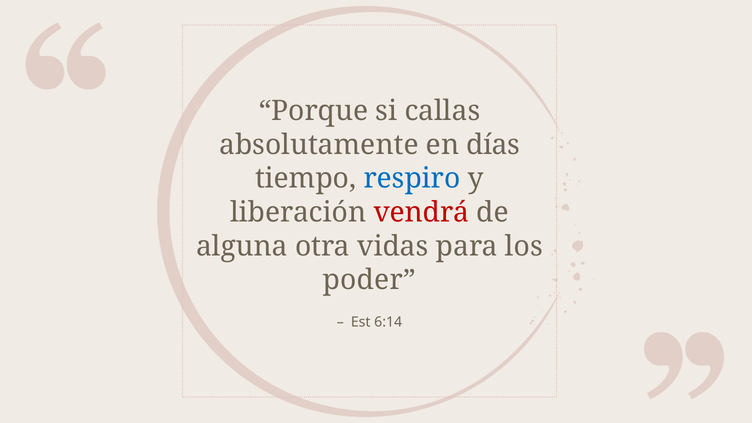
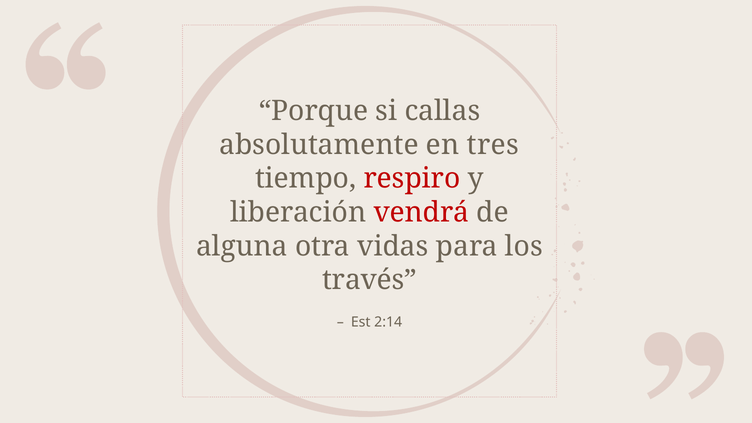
días: días -> tres (493, 145)
respiro colour: blue -> red (412, 179)
poder: poder -> través (370, 280)
6:14: 6:14 -> 2:14 (388, 322)
